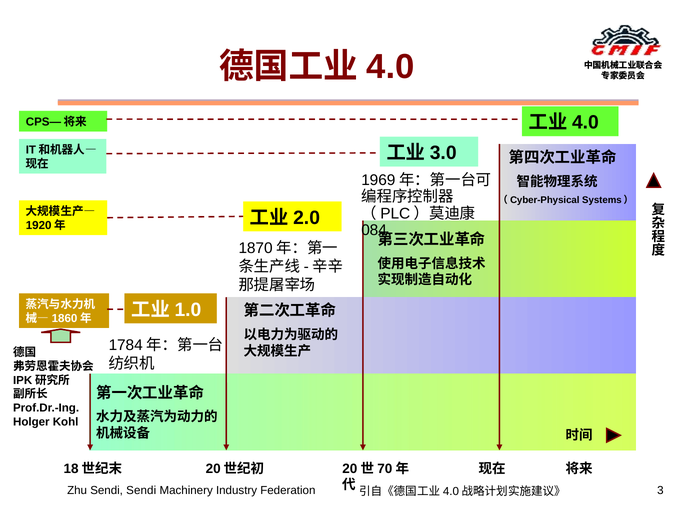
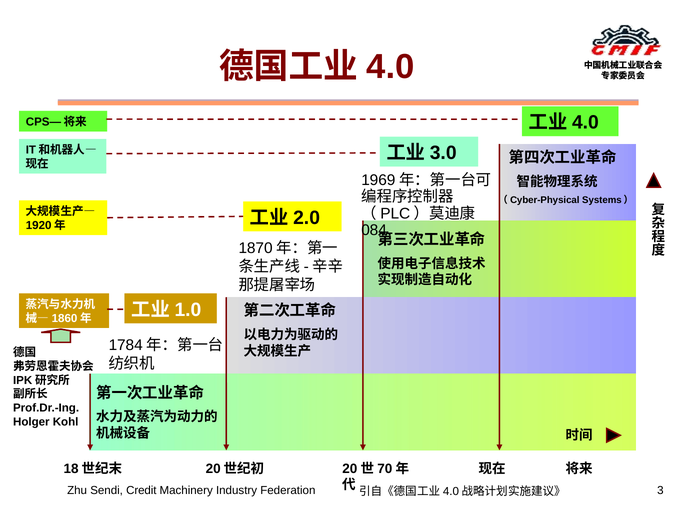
Sendi Sendi: Sendi -> Credit (141, 490)
